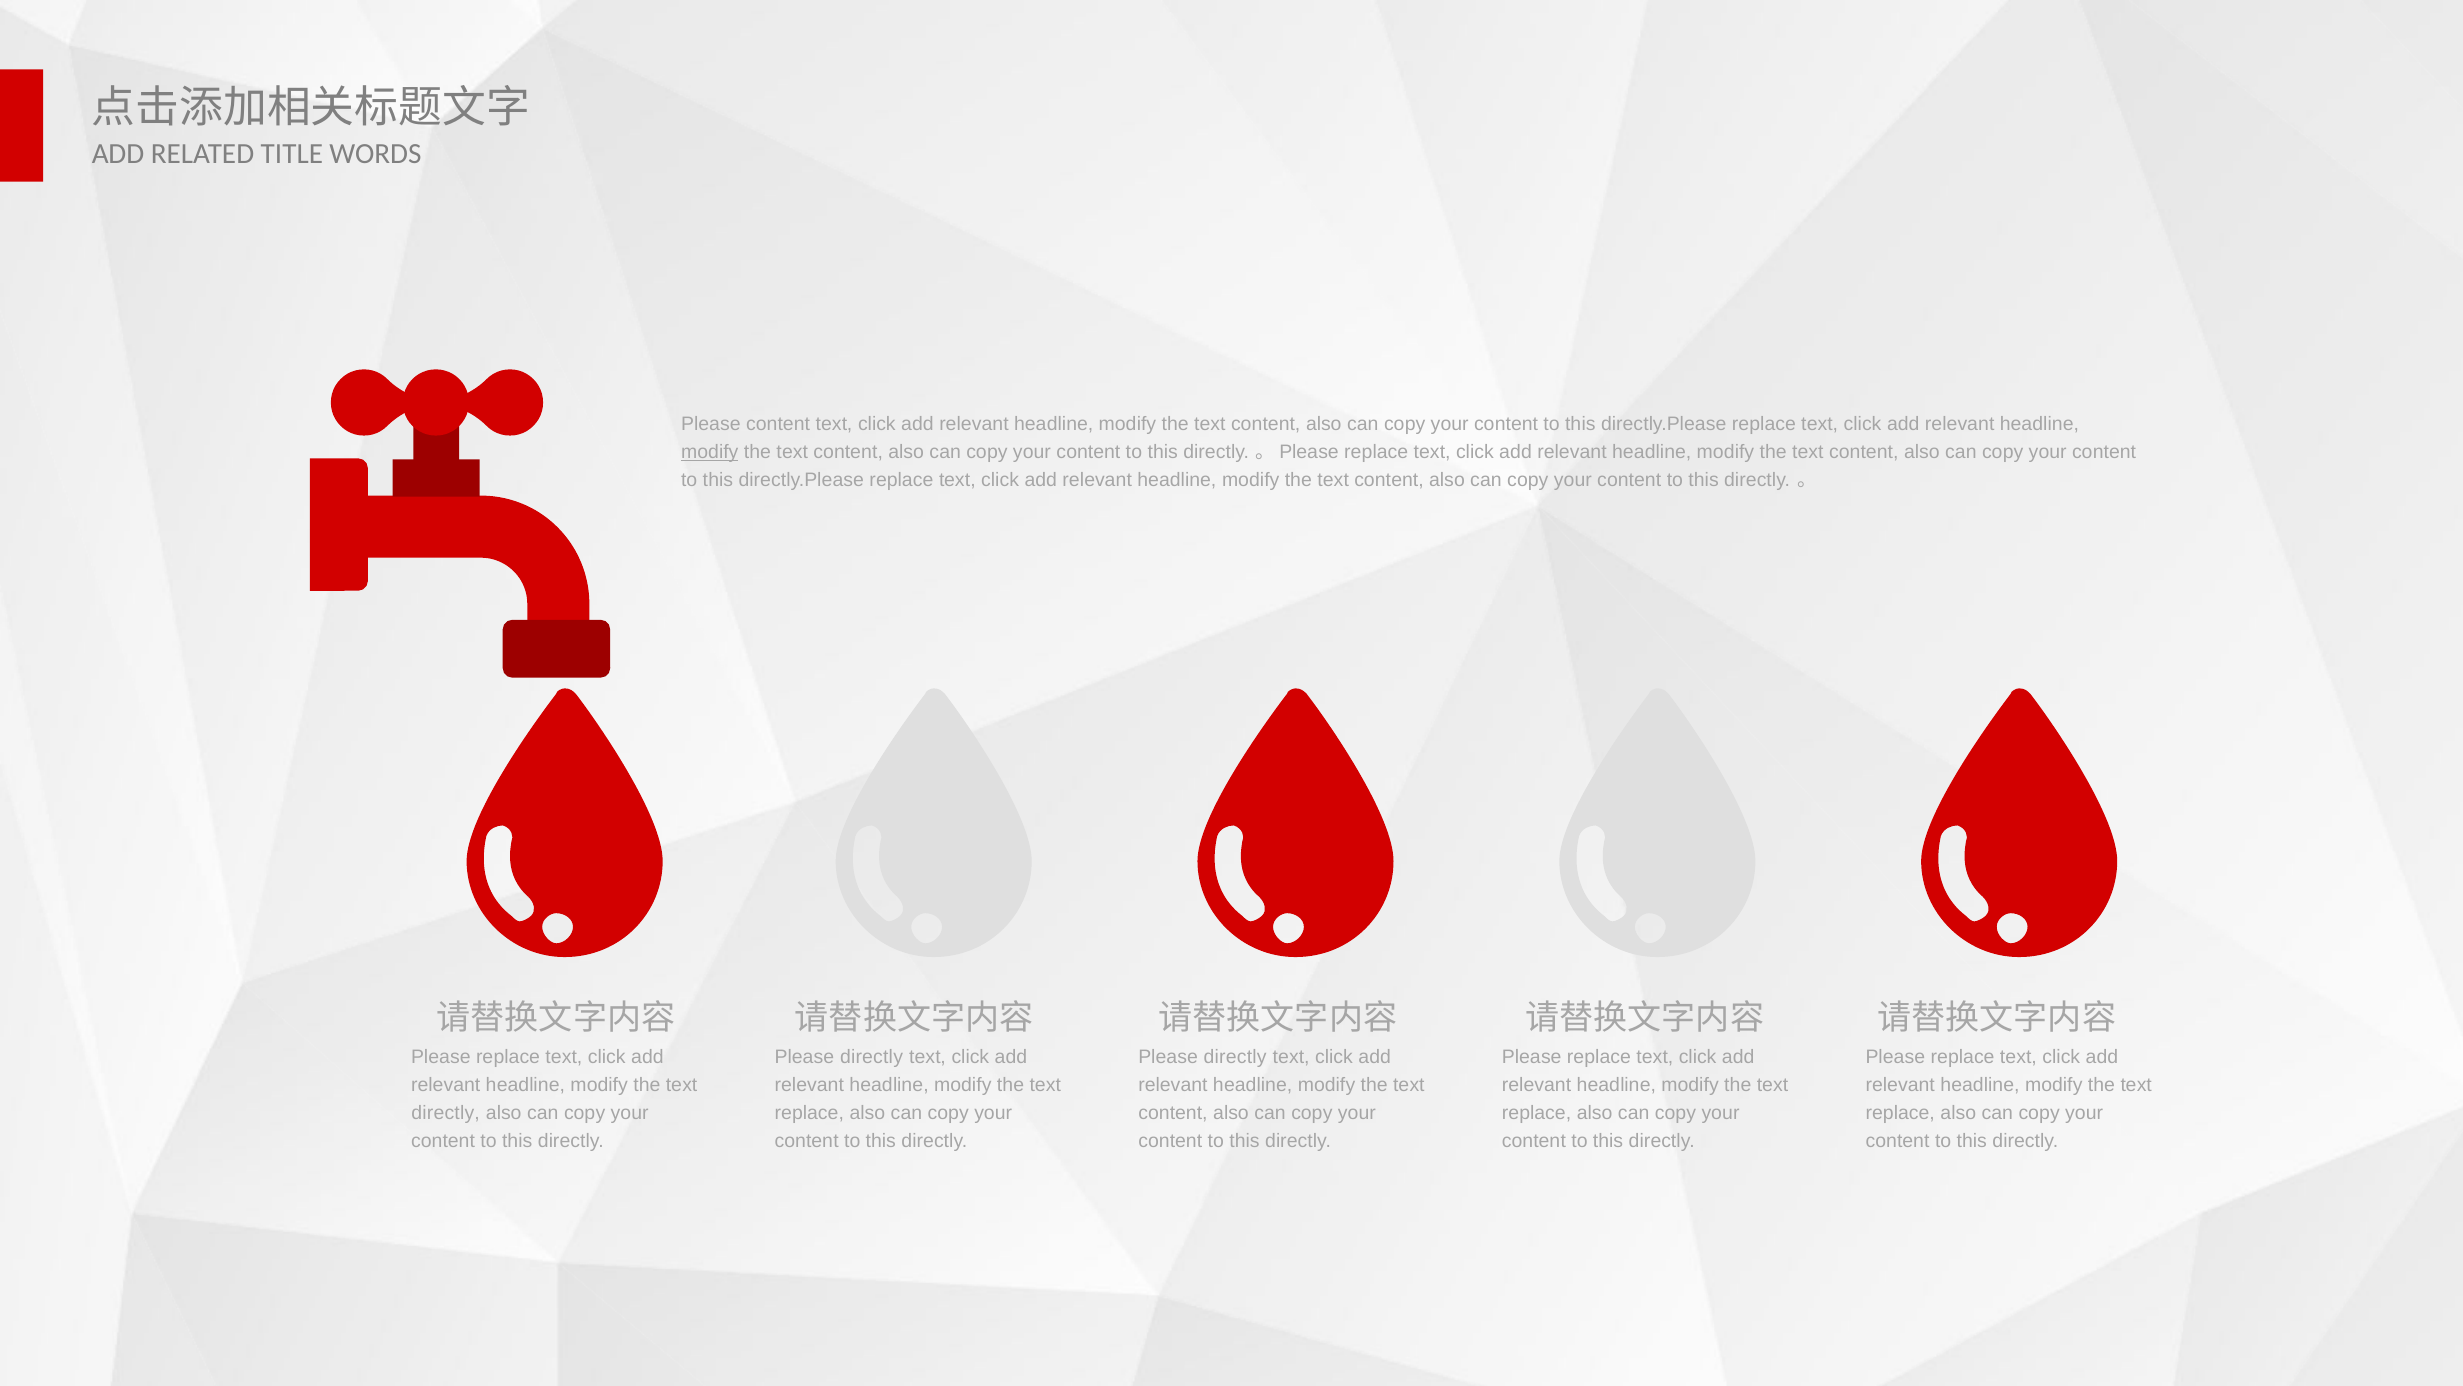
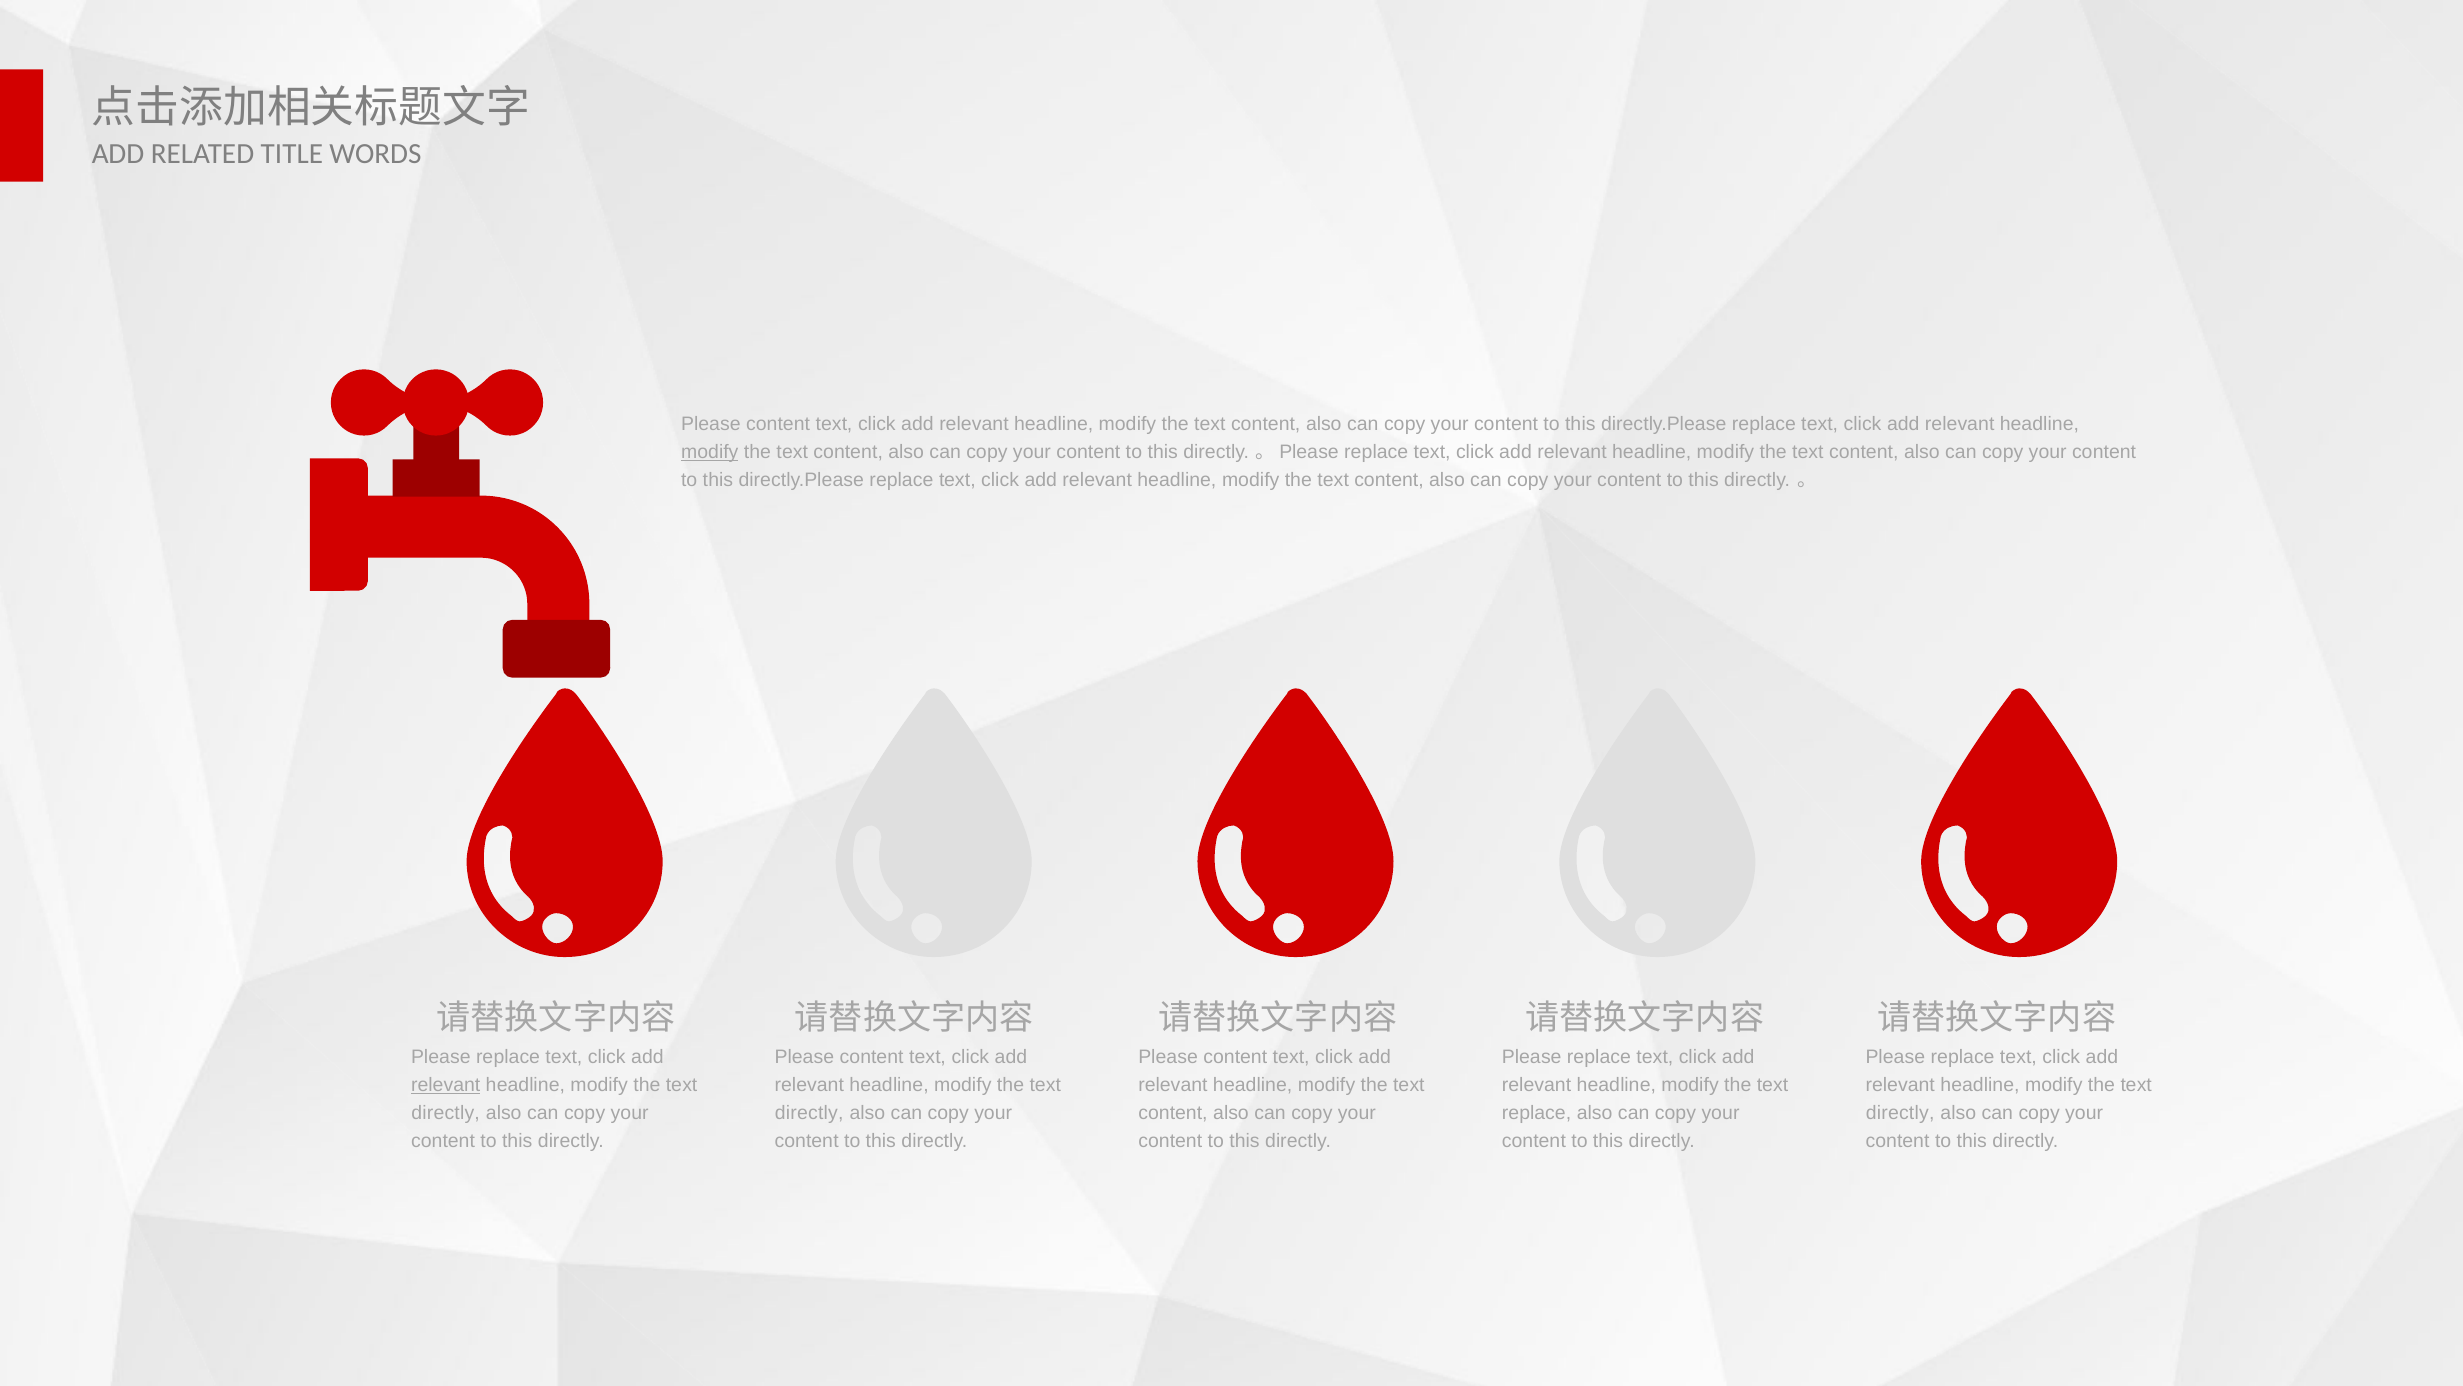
directly: directly -> content (872, 1057)
directly: directly -> content (1235, 1057)
relevant underline: none -> present (446, 1085)
replace: replace -> directly (809, 1113)
replace: replace -> directly (1900, 1113)
